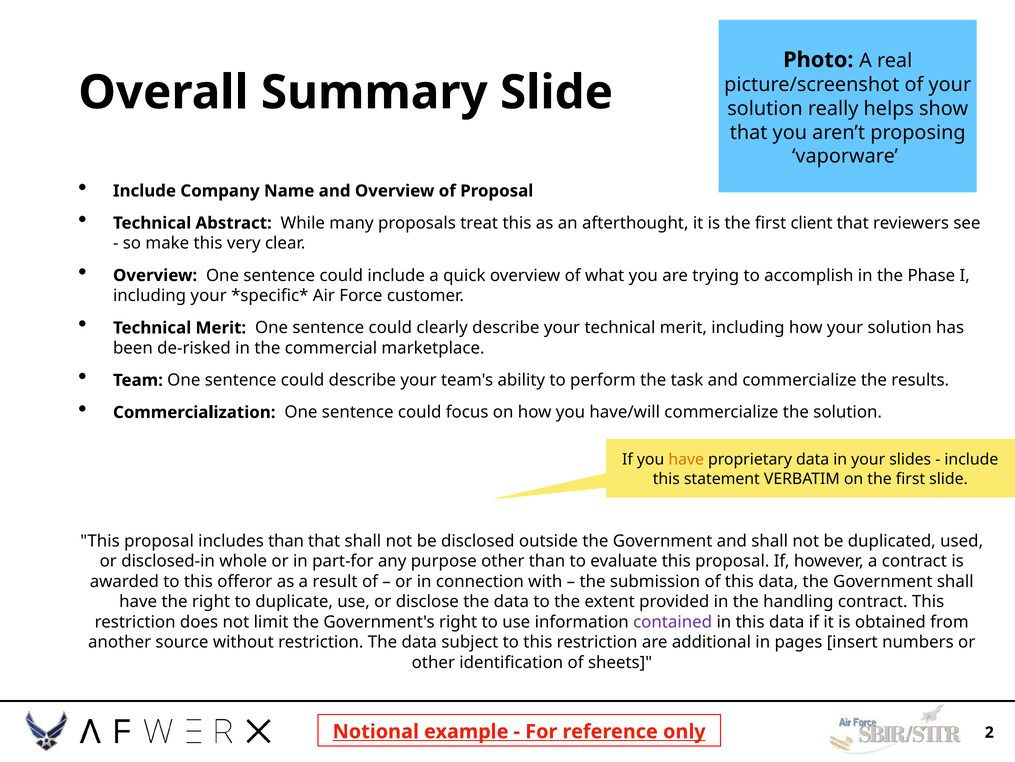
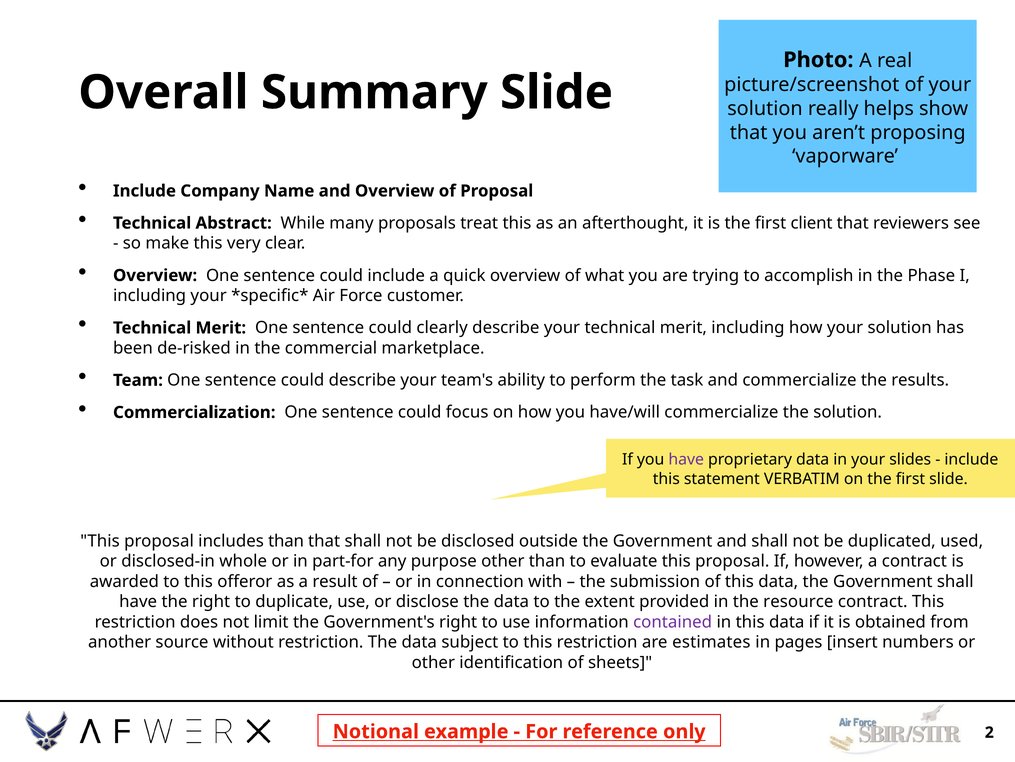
have colour: orange -> purple (686, 459)
handling: handling -> resource (798, 601)
additional: additional -> estimates (711, 642)
